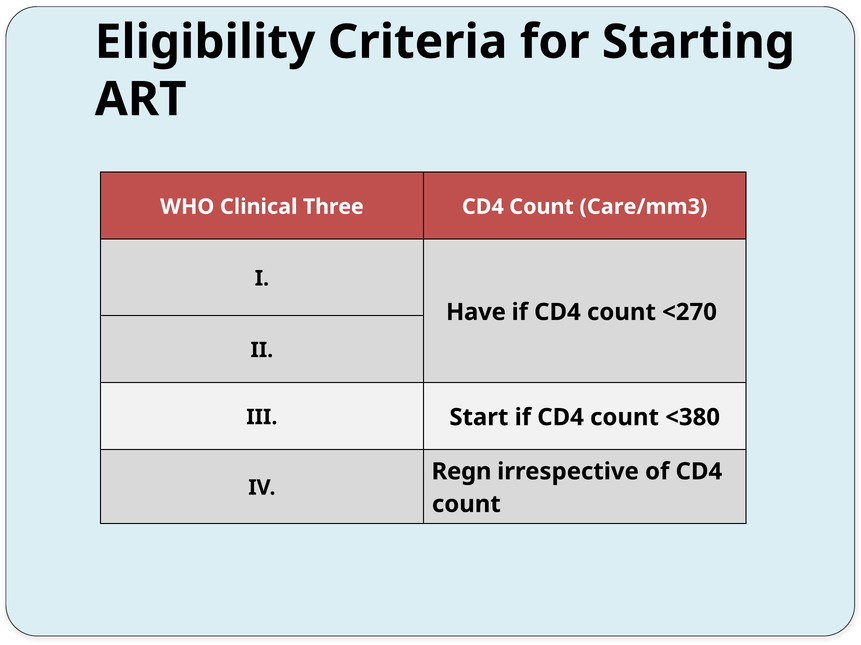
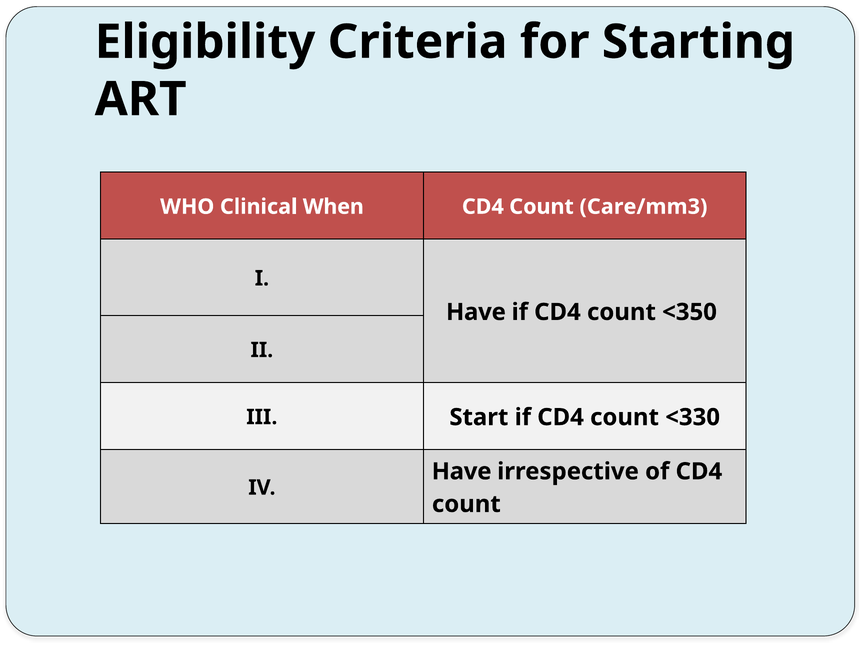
Three: Three -> When (333, 207)
<270: <270 -> <350 (690, 312)
<380: <380 -> <330 (693, 418)
Regn: Regn -> Have (462, 472)
